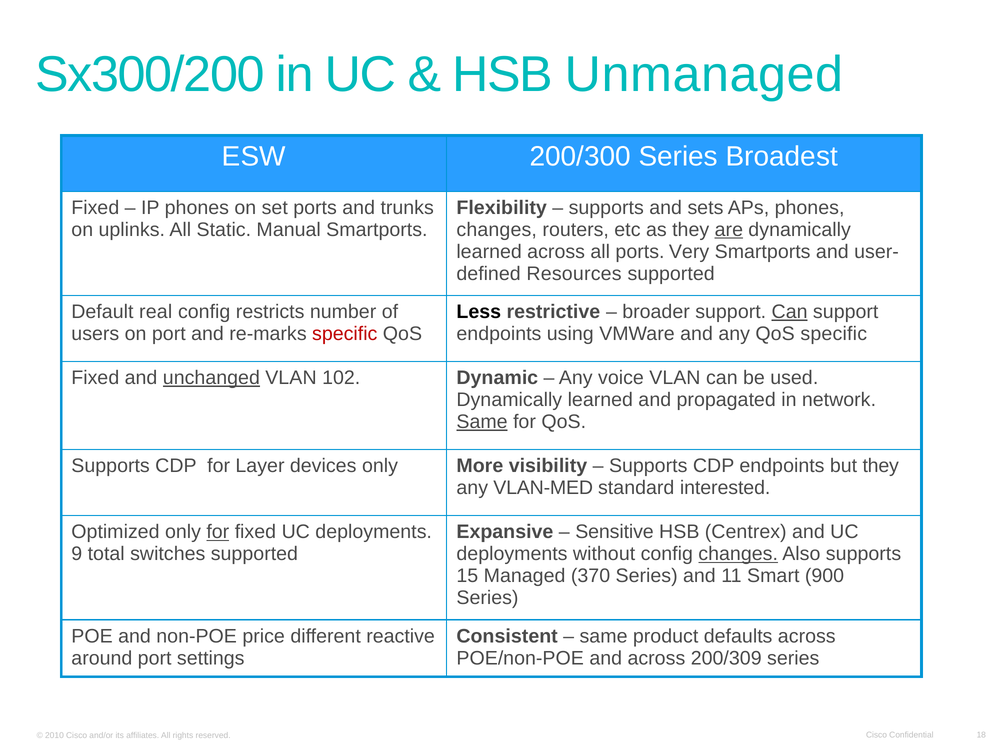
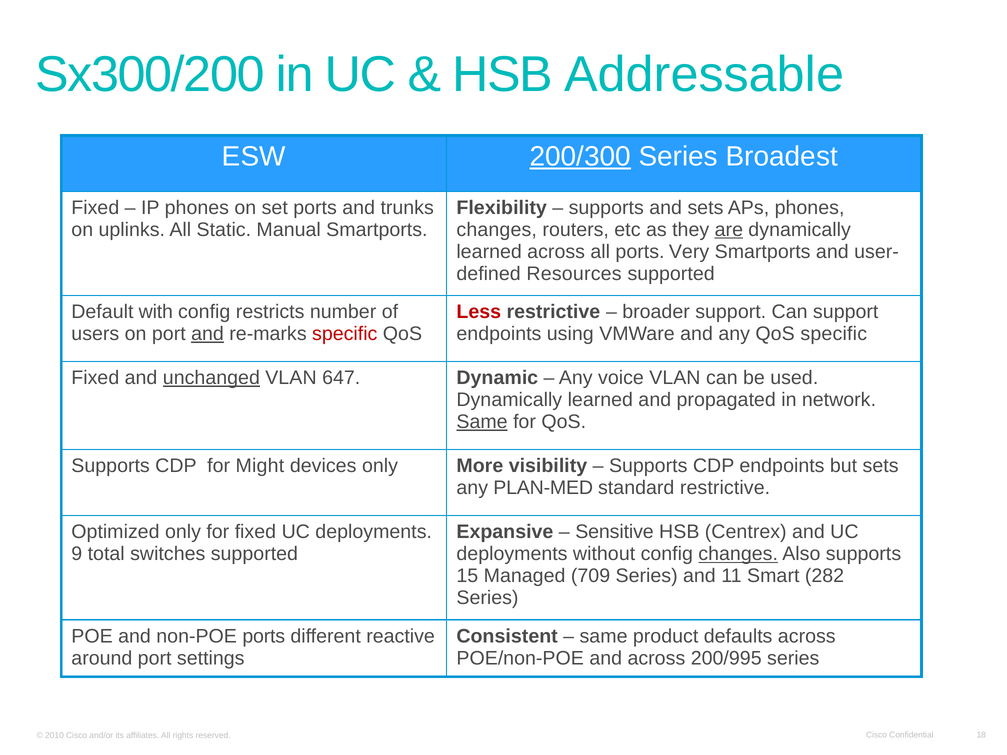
Unmanaged: Unmanaged -> Addressable (704, 75)
200/300 underline: none -> present (580, 157)
real: real -> with (156, 312)
Less colour: black -> red (479, 312)
Can underline: present -> none (790, 312)
and underline: none -> present (207, 334)
102: 102 -> 647 (341, 378)
Layer: Layer -> Might (260, 466)
but they: they -> sets (881, 466)
VLAN-MED: VLAN-MED -> PLAN-MED (543, 488)
standard interested: interested -> restrictive (725, 488)
for underline: present -> none (218, 532)
370: 370 -> 709 (591, 576)
900: 900 -> 282 (825, 576)
non-POE price: price -> ports (264, 636)
200/309: 200/309 -> 200/995 (726, 658)
